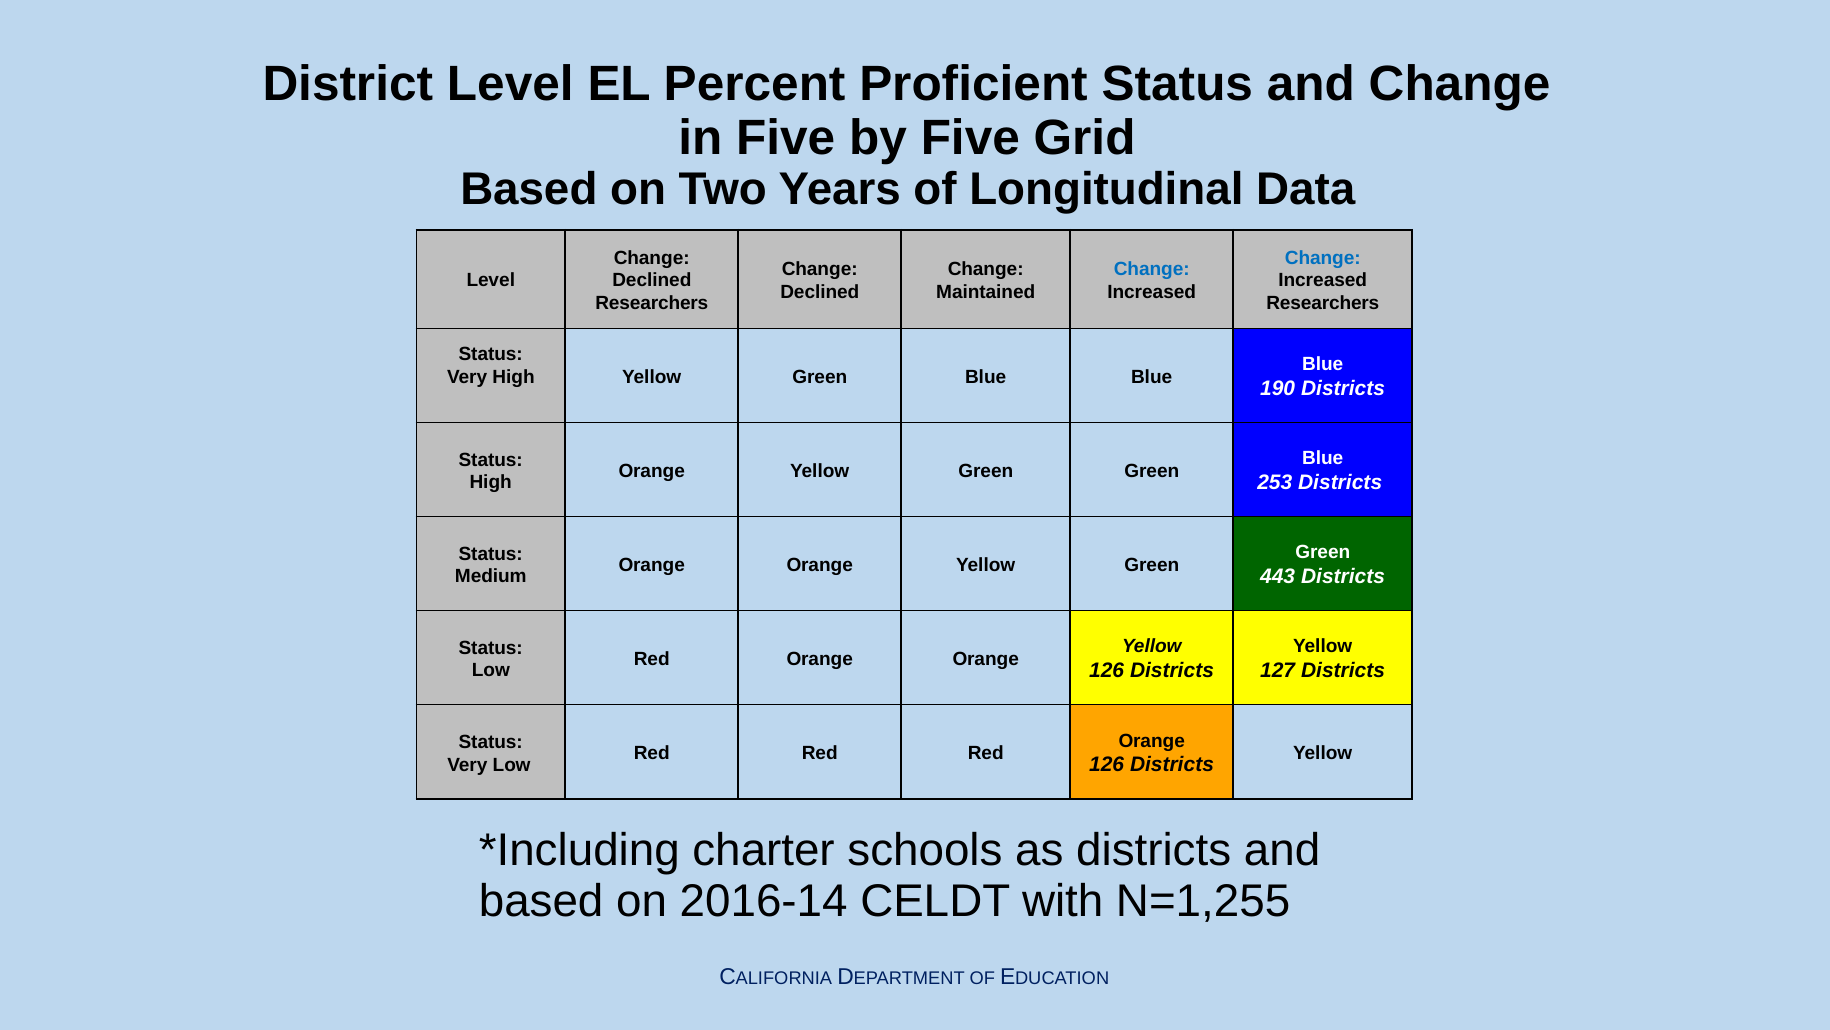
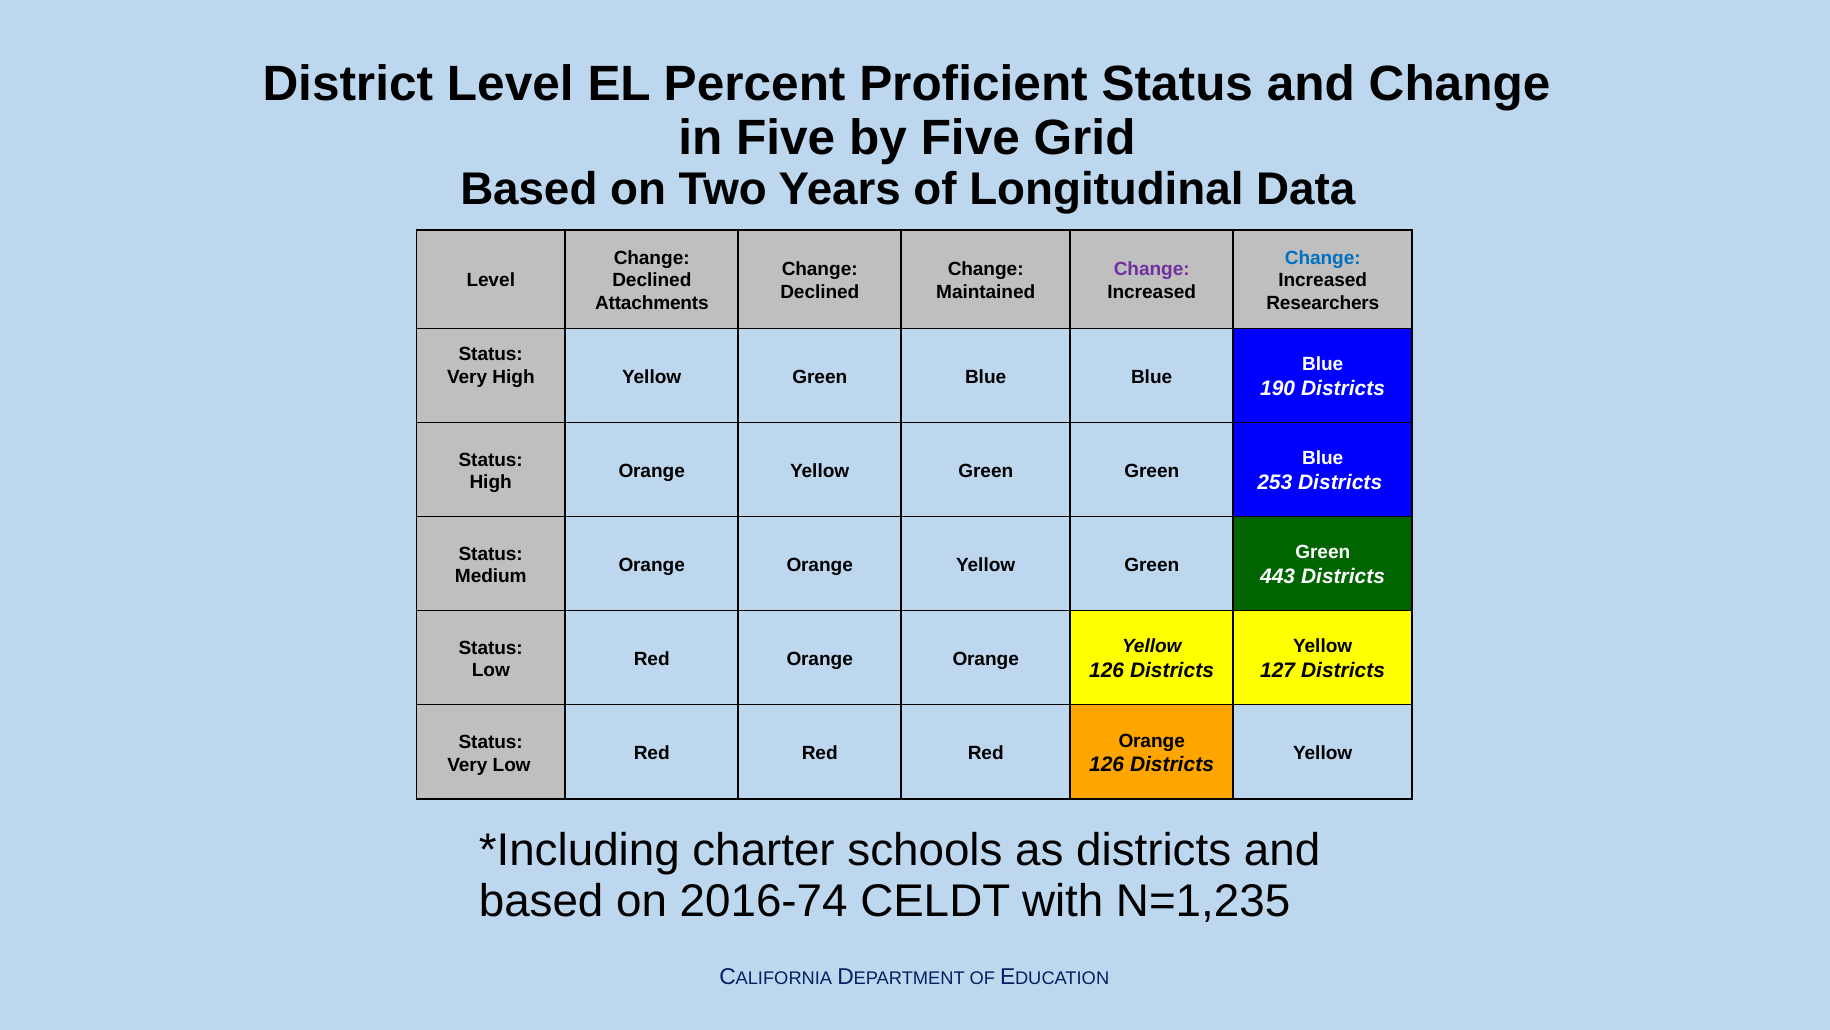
Change colour: blue -> purple (1152, 269)
Researchers: Researchers -> Attachments (652, 303)
2016-14: 2016-14 -> 2016-74 (764, 901)
N=1,255: N=1,255 -> N=1,235 (1203, 901)
